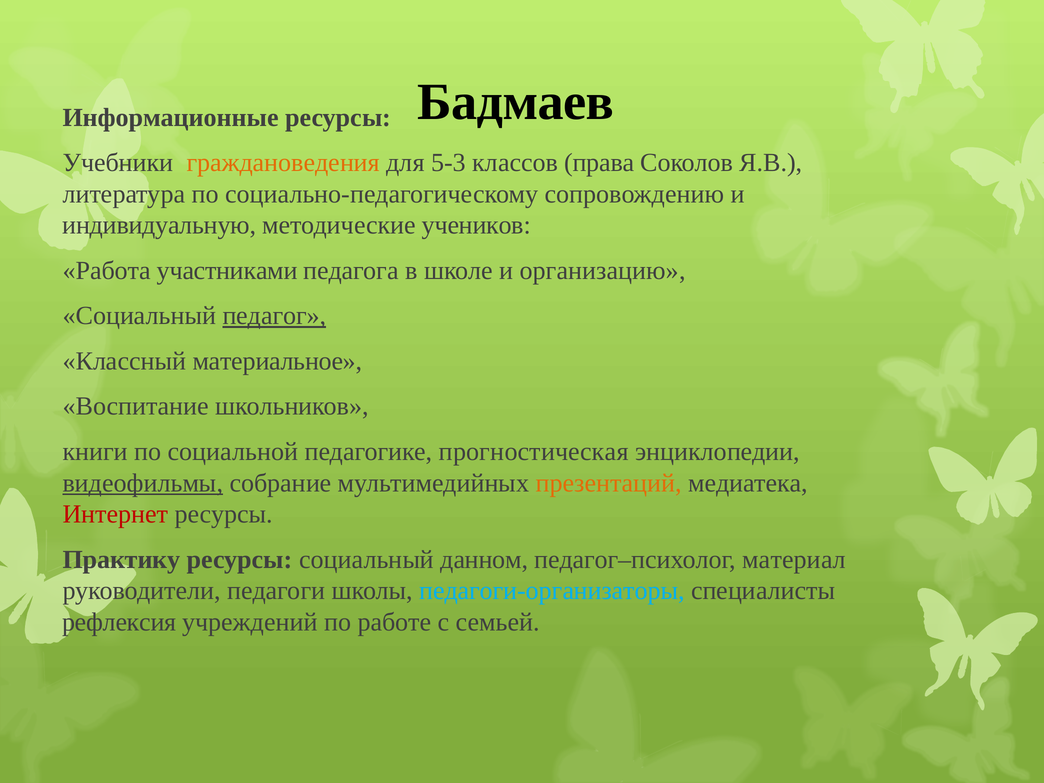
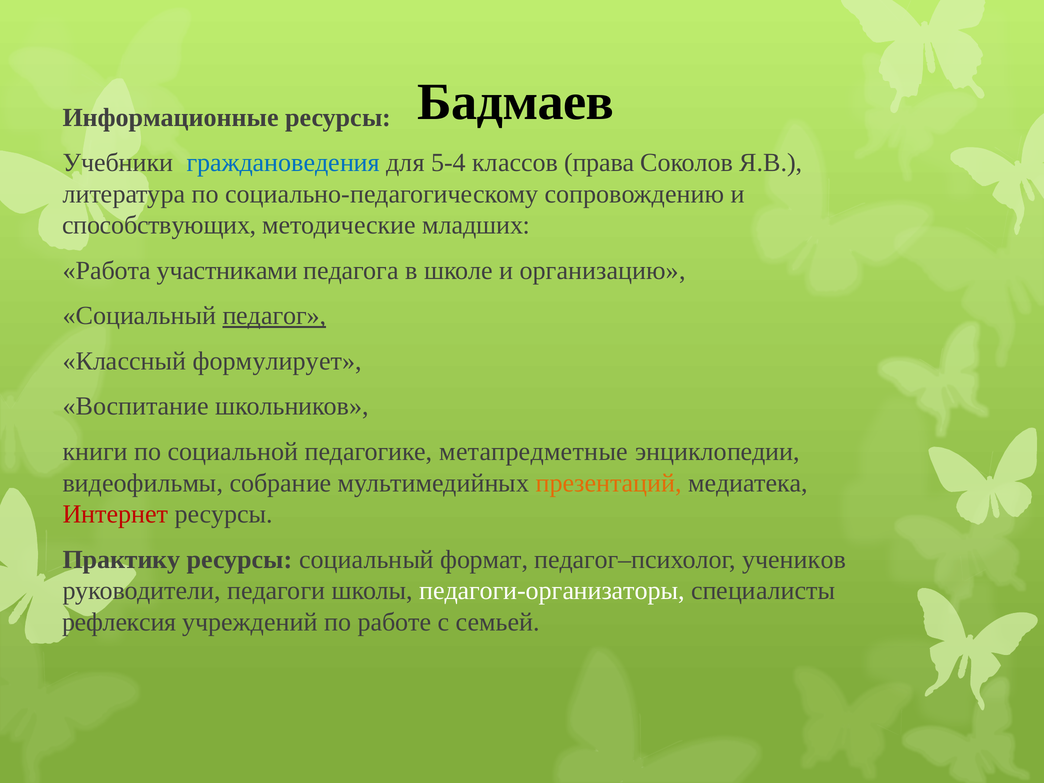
граждановедения colour: orange -> blue (283, 163)
5-3: 5-3 -> 5-4 (449, 163)
индивидуальную: индивидуальную -> способствующих (159, 225)
учеников: учеников -> младших (476, 225)
материальное: материальное -> формулирует (277, 361)
прогностическая: прогностическая -> метапредметные (534, 452)
видеофильмы underline: present -> none (143, 483)
данном: данном -> формат (484, 559)
материал: материал -> учеников (794, 559)
педагоги-организаторы colour: light blue -> white (552, 591)
